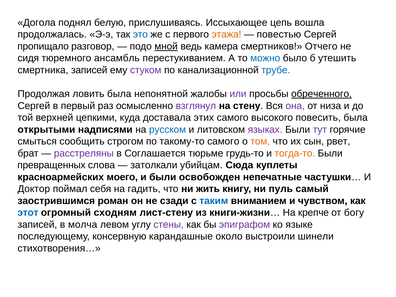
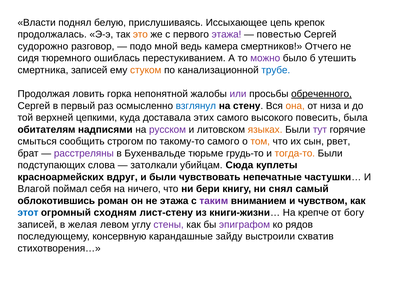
Догола: Догола -> Власти (37, 23)
вошла: вошла -> крепок (309, 23)
это colour: blue -> orange (140, 34)
этажа colour: orange -> purple (226, 34)
пропищало: пропищало -> судорожно (43, 46)
мной underline: present -> none (166, 46)
ансамбль: ансамбль -> ошиблась (117, 58)
можно colour: blue -> purple (265, 58)
стуком colour: purple -> orange (146, 70)
ловить была: была -> горка (119, 94)
взглянул colour: purple -> blue (196, 106)
она colour: purple -> orange (295, 106)
открытыми: открытыми -> обитателям (46, 130)
русском colour: blue -> purple (167, 130)
языках colour: purple -> orange (265, 130)
Соглашается: Соглашается -> Бухенвальде (155, 153)
превращенных: превращенных -> подступающих (51, 165)
моего: моего -> вдруг (122, 177)
освобожден: освобожден -> чувствовать (210, 177)
Доктор: Доктор -> Влагой (34, 189)
гадить: гадить -> ничего (144, 189)
жить: жить -> бери (208, 189)
пуль: пуль -> снял (281, 189)
заострившимся: заострившимся -> облокотившись (56, 201)
не сзади: сзади -> этажа (174, 201)
таким colour: blue -> purple (214, 201)
молча: молча -> желая (83, 225)
языке: языке -> рядов (299, 225)
около: около -> зайду (229, 236)
шинели: шинели -> схватив (316, 236)
